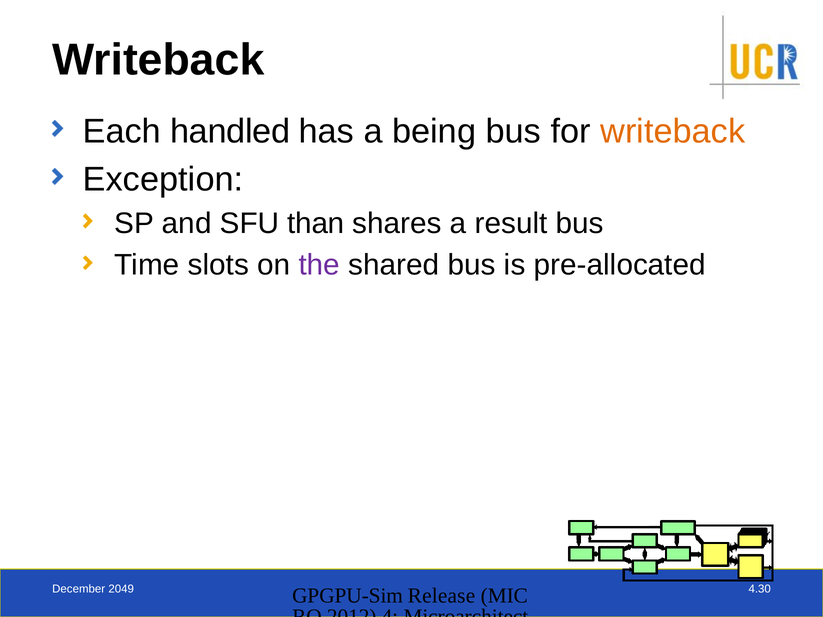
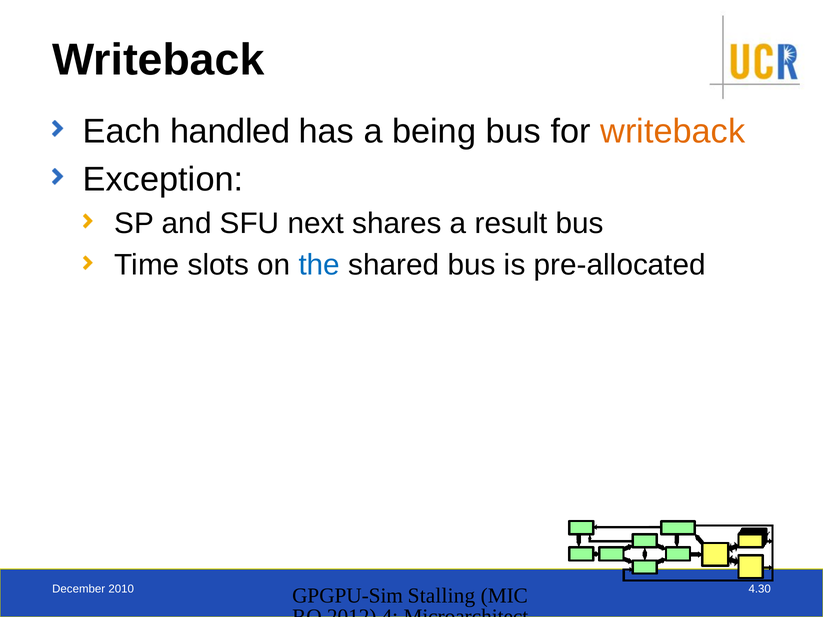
than: than -> next (316, 223)
the colour: purple -> blue (319, 265)
2049: 2049 -> 2010 (121, 589)
Release: Release -> Stalling (441, 596)
